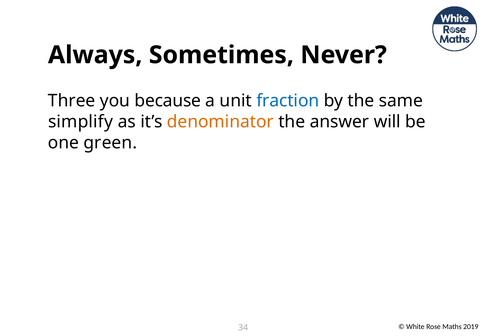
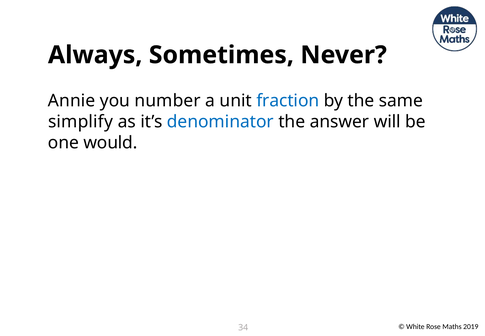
Three: Three -> Annie (72, 101)
because: because -> number (168, 101)
denominator colour: orange -> blue (220, 122)
green: green -> would (111, 143)
